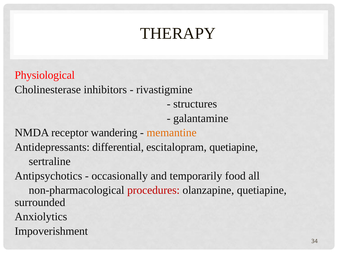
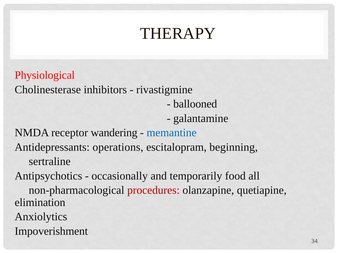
structures: structures -> ballooned (195, 104)
memantine colour: orange -> blue (172, 133)
differential: differential -> operations (118, 147)
escitalopram quetiapine: quetiapine -> beginning (234, 147)
surrounded: surrounded -> elimination (40, 203)
